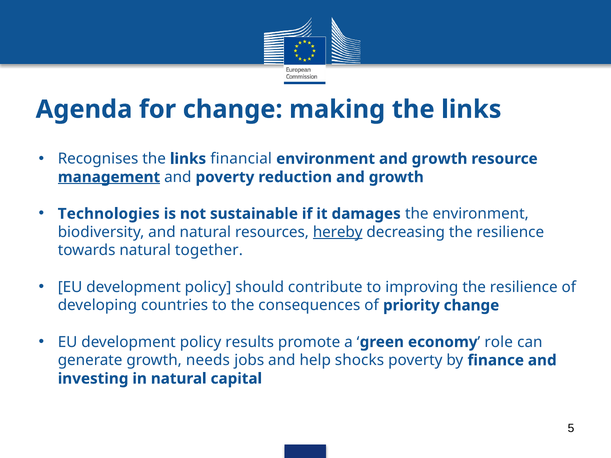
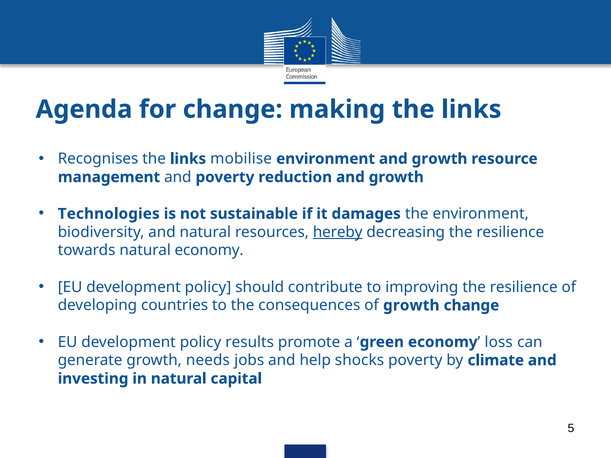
financial: financial -> mobilise (241, 159)
management underline: present -> none (109, 177)
natural together: together -> economy (209, 251)
of priority: priority -> growth (411, 306)
role: role -> loss (499, 342)
finance: finance -> climate (496, 361)
